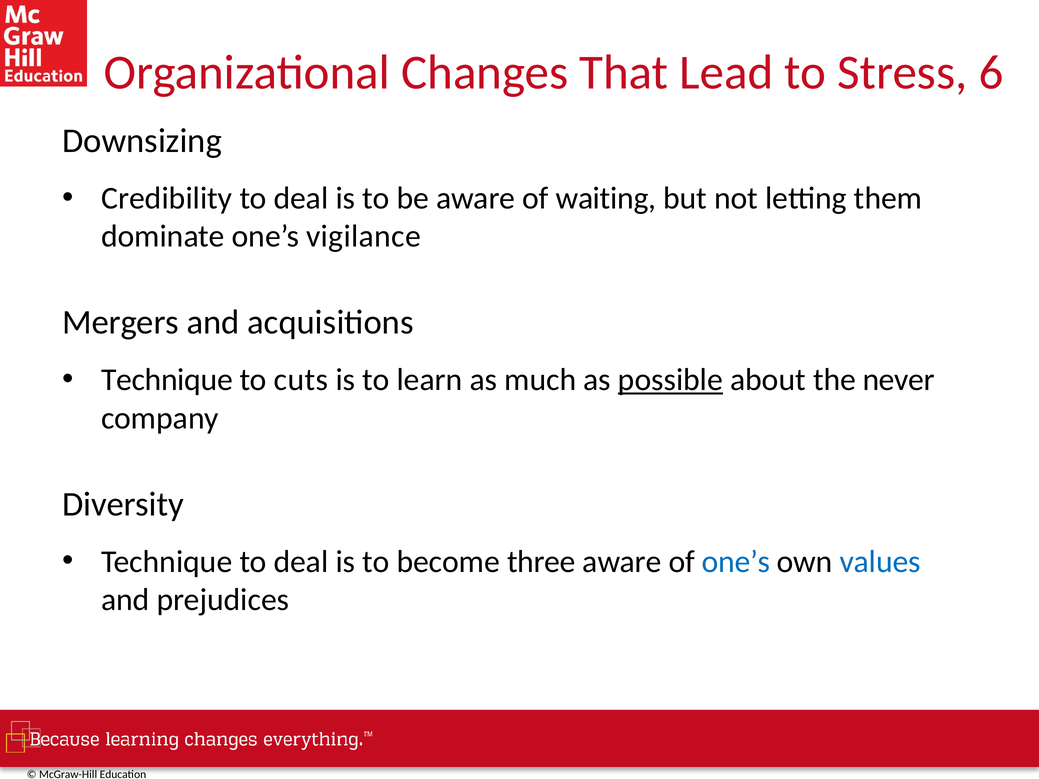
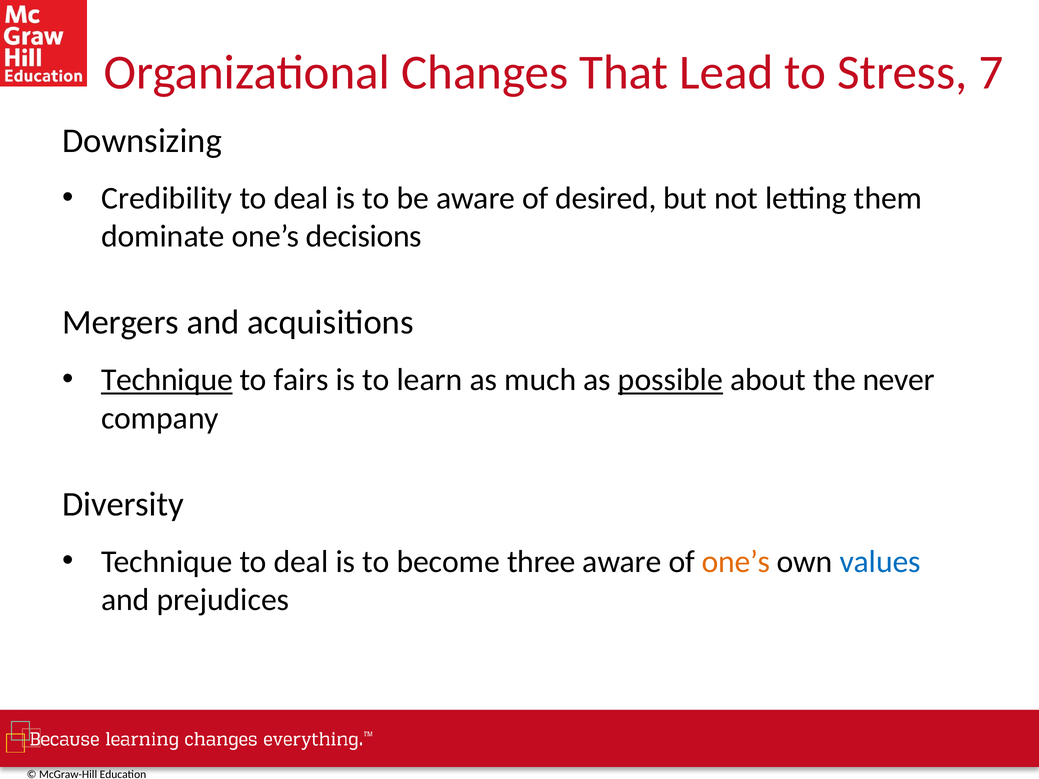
6: 6 -> 7 (991, 73)
waiting: waiting -> desired (606, 198)
vigilance: vigilance -> decisions (364, 236)
Technique underline: none -> present (167, 380)
cuts: cuts -> fairs (301, 380)
one’s colour: blue -> orange (736, 562)
